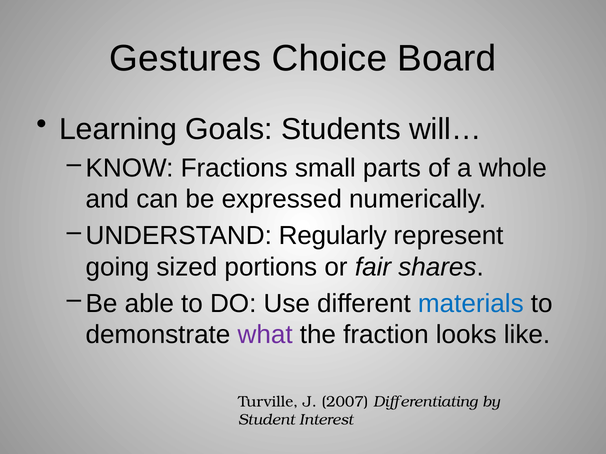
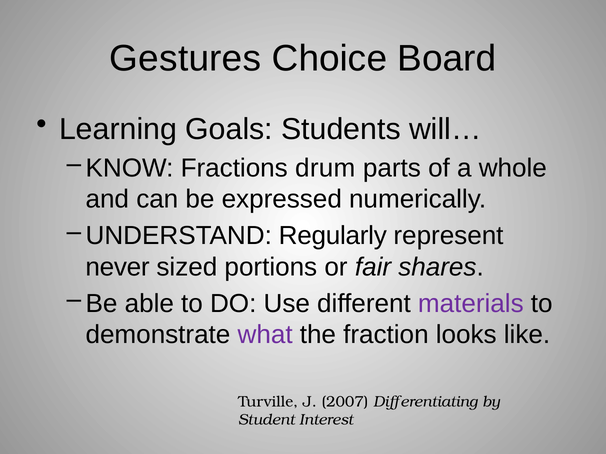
small: small -> drum (325, 168)
going: going -> never (118, 267)
materials colour: blue -> purple (471, 304)
